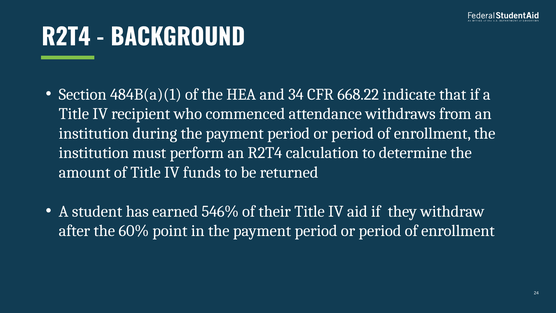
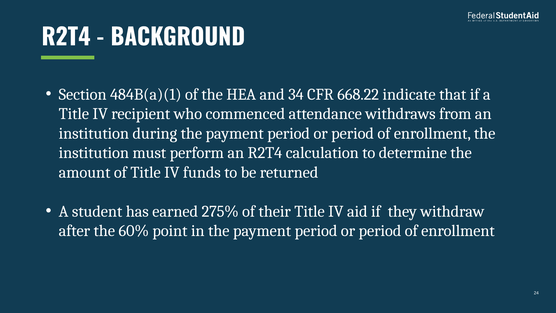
546%: 546% -> 275% (220, 211)
